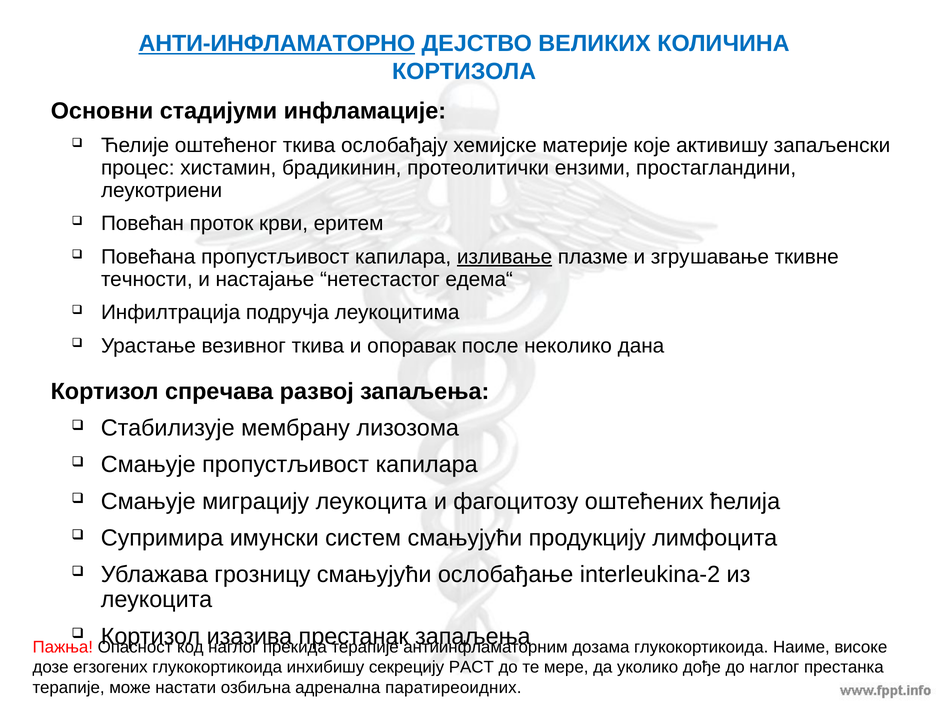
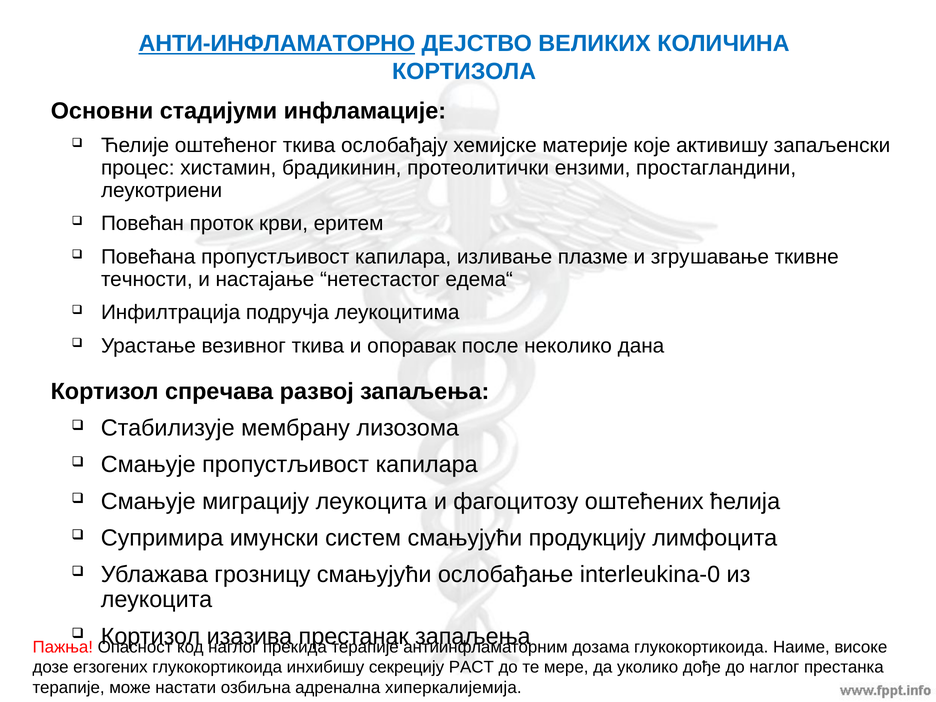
изливање underline: present -> none (505, 257)
interleukina-2: interleukina-2 -> interleukina-0 (650, 574)
паратиреоидних: паратиреоидних -> хиперкалијемија (453, 688)
